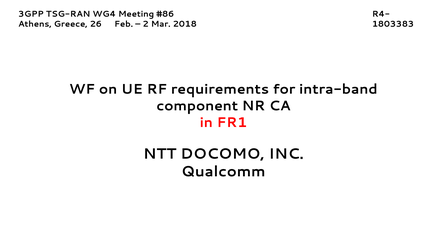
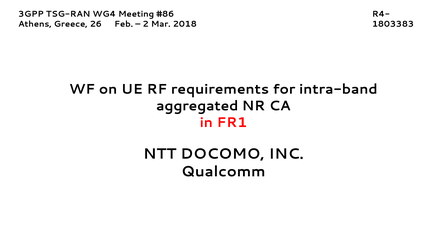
component: component -> aggregated (197, 106)
